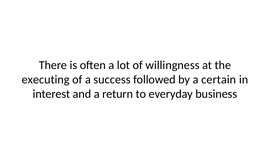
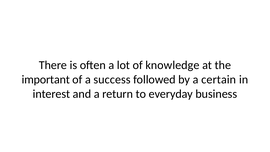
willingness: willingness -> knowledge (172, 65)
executing: executing -> important (46, 79)
